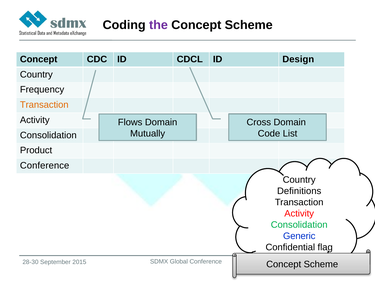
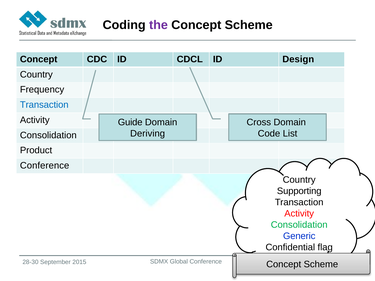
Transaction colour: orange -> blue (44, 105)
Flows: Flows -> Guide (130, 122)
Mutually: Mutually -> Deriving (148, 134)
Definitions: Definitions -> Supporting (299, 191)
